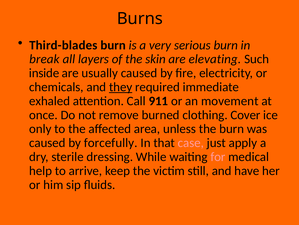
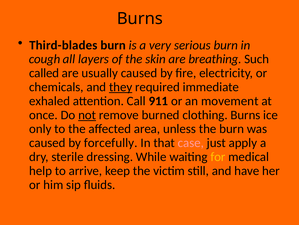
break: break -> cough (45, 59)
elevating: elevating -> breathing (215, 59)
inside: inside -> called (44, 73)
not underline: none -> present (87, 115)
clothing Cover: Cover -> Burns (245, 115)
for colour: pink -> yellow (218, 156)
